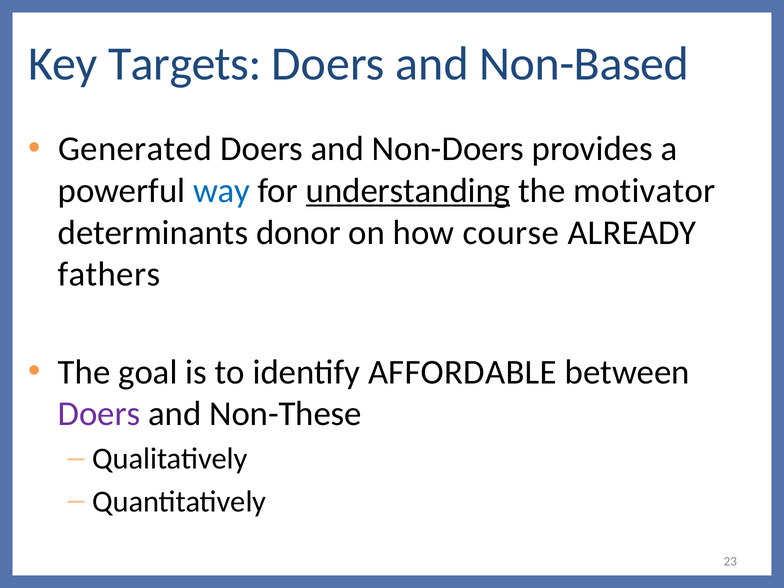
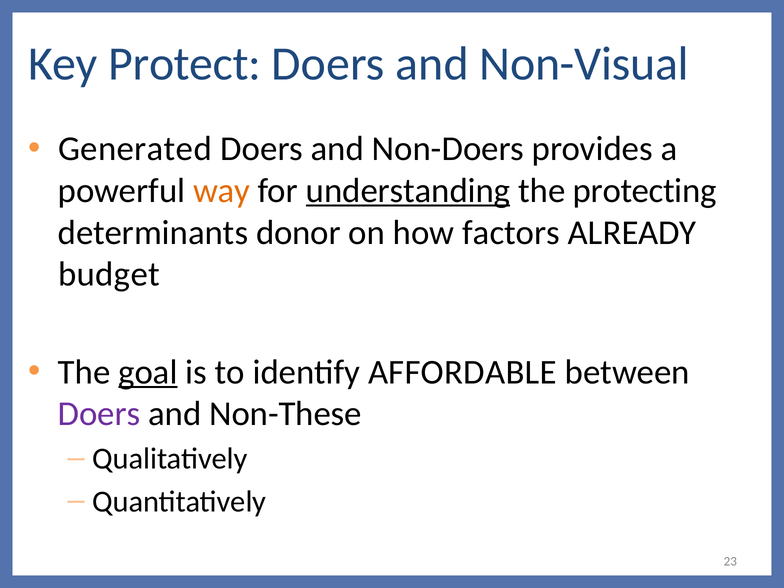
Targets: Targets -> Protect (185, 64)
Non-Based: Non-Based -> Non-Visual (584, 64)
way colour: blue -> orange (222, 191)
motivator: motivator -> protecting (645, 191)
course: course -> factors (511, 233)
fathers: fathers -> budget (109, 274)
goal underline: none -> present (148, 372)
